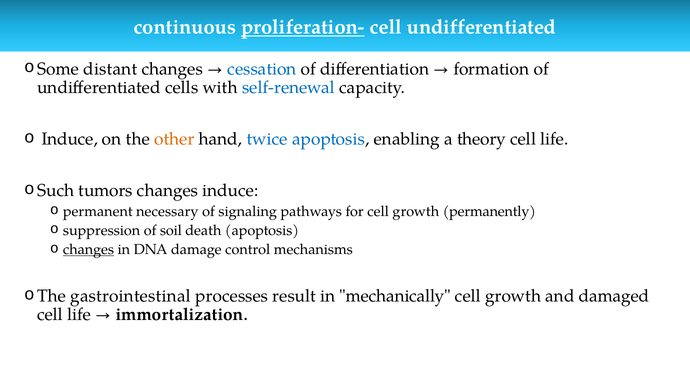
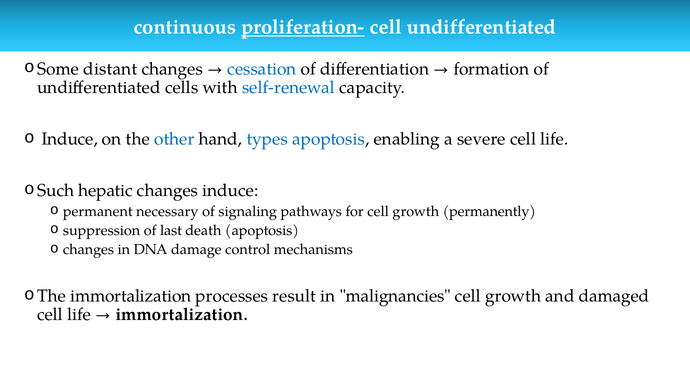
other colour: orange -> blue (174, 139)
twice: twice -> types (267, 139)
theory: theory -> severe (481, 139)
tumors: tumors -> hepatic (106, 191)
soil: soil -> last (171, 231)
changes underline: present -> none (89, 250)
The gastrointestinal: gastrointestinal -> immortalization (131, 296)
mechanically: mechanically -> malignancies (395, 296)
